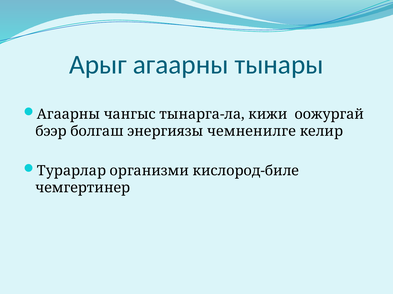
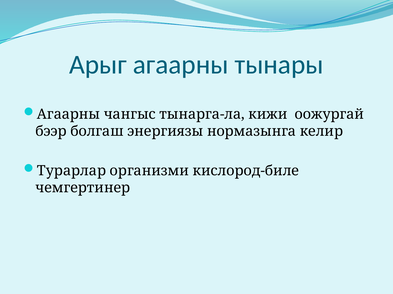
чемненилге: чемненилге -> нормазынга (252, 131)
